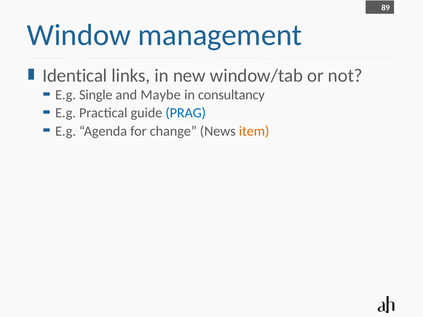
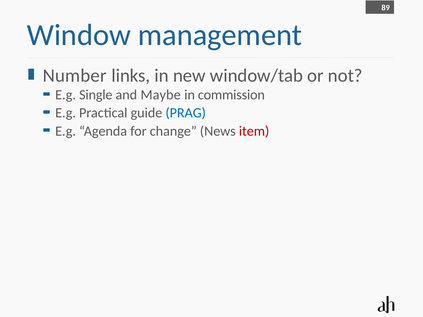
Identical: Identical -> Number (75, 76)
consultancy: consultancy -> commission (231, 95)
item colour: orange -> red (254, 131)
